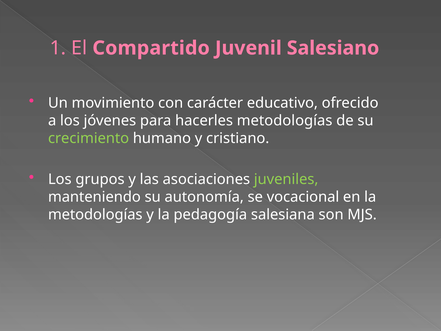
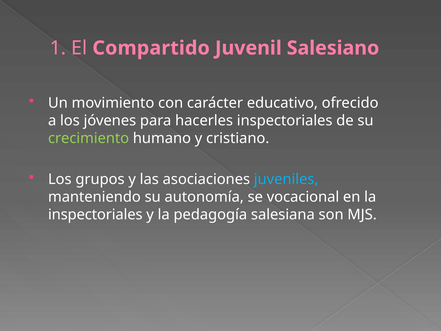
hacerles metodologías: metodologías -> inspectoriales (285, 120)
juveniles colour: light green -> light blue (286, 179)
metodologías: metodologías -> inspectoriales (95, 215)
